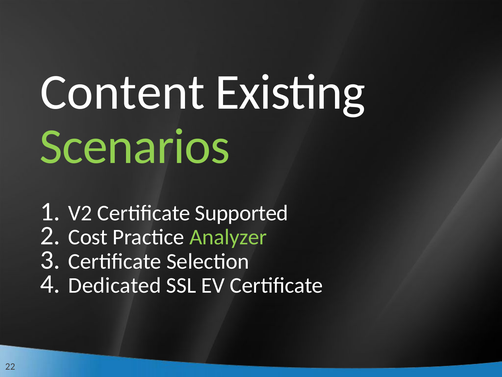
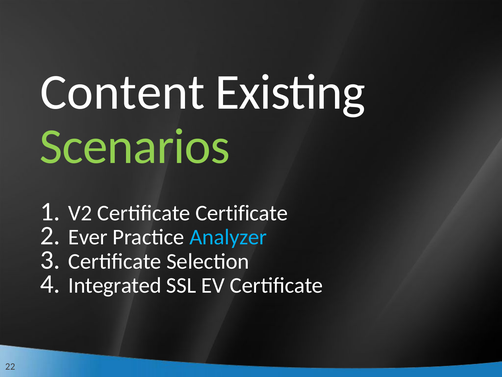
Certificate Supported: Supported -> Certificate (242, 213)
Cost: Cost -> Ever (88, 237)
Analyzer colour: light green -> light blue (228, 237)
Dedicated: Dedicated -> Integrated (115, 285)
